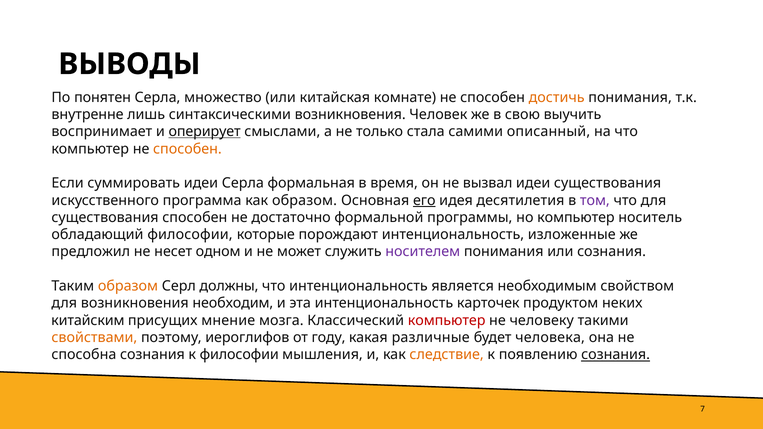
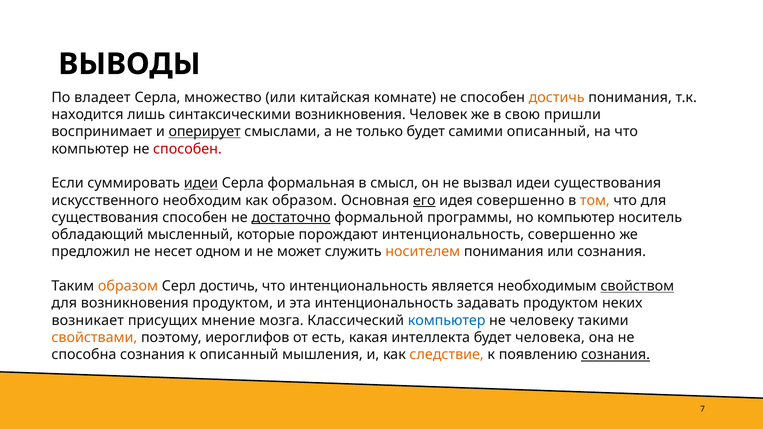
понятен: понятен -> владеет (102, 97)
внутренне: внутренне -> находится (87, 115)
выучить: выучить -> пришли (572, 115)
только стала: стала -> будет (426, 132)
способен colour: orange -> red (187, 149)
идеи underline: none -> present (201, 183)
время: время -> смысл (394, 183)
программа: программа -> необходим (202, 200)
идея десятилетия: десятилетия -> совершенно (520, 200)
том colour: purple -> orange (595, 200)
достаточно underline: none -> present (291, 218)
обладающий философии: философии -> мысленный (190, 235)
интенциональность изложенные: изложенные -> совершенно (572, 235)
носителем colour: purple -> orange (423, 252)
Серл должны: должны -> достичь (229, 286)
свойством underline: none -> present (637, 286)
возникновения необходим: необходим -> продуктом (233, 303)
карточек: карточек -> задавать (488, 303)
китайским: китайским -> возникает (88, 321)
компьютер colour: red -> blue (447, 321)
году: году -> есть (328, 338)
различные: различные -> интеллекта (431, 338)
к философии: философии -> описанный (239, 355)
